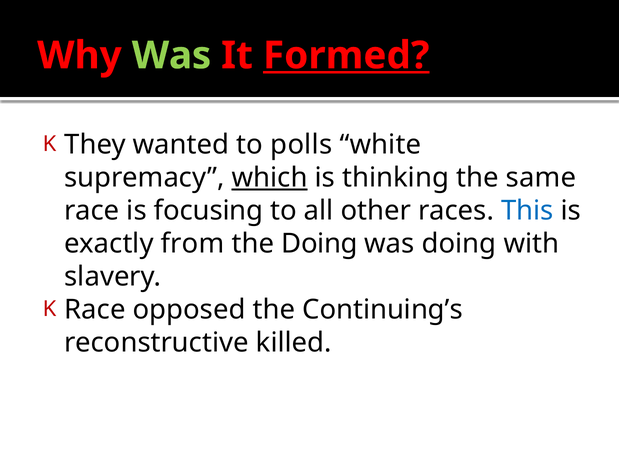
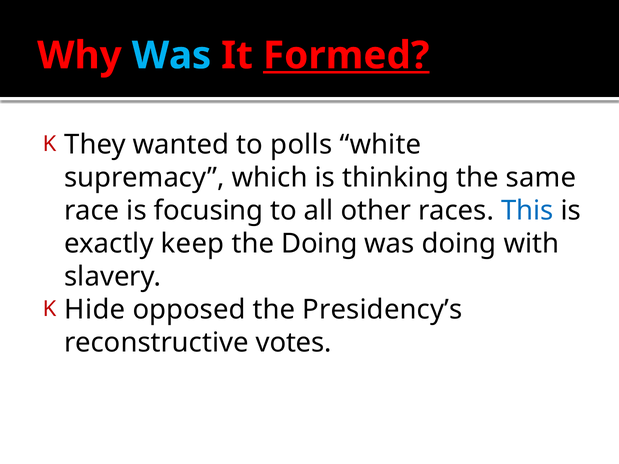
Was colour: light green -> light blue (172, 56)
which underline: present -> none (270, 178)
from: from -> keep (193, 244)
Race: Race -> Hide (95, 310)
Continuing’s: Continuing’s -> Presidency’s (382, 310)
killed: killed -> votes (294, 343)
